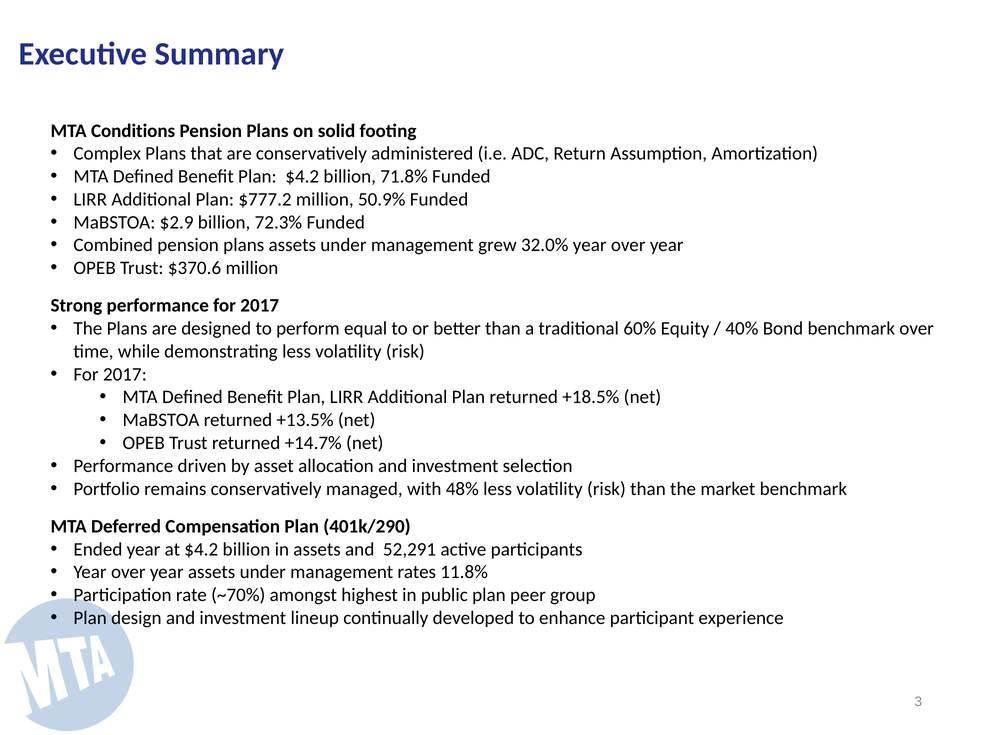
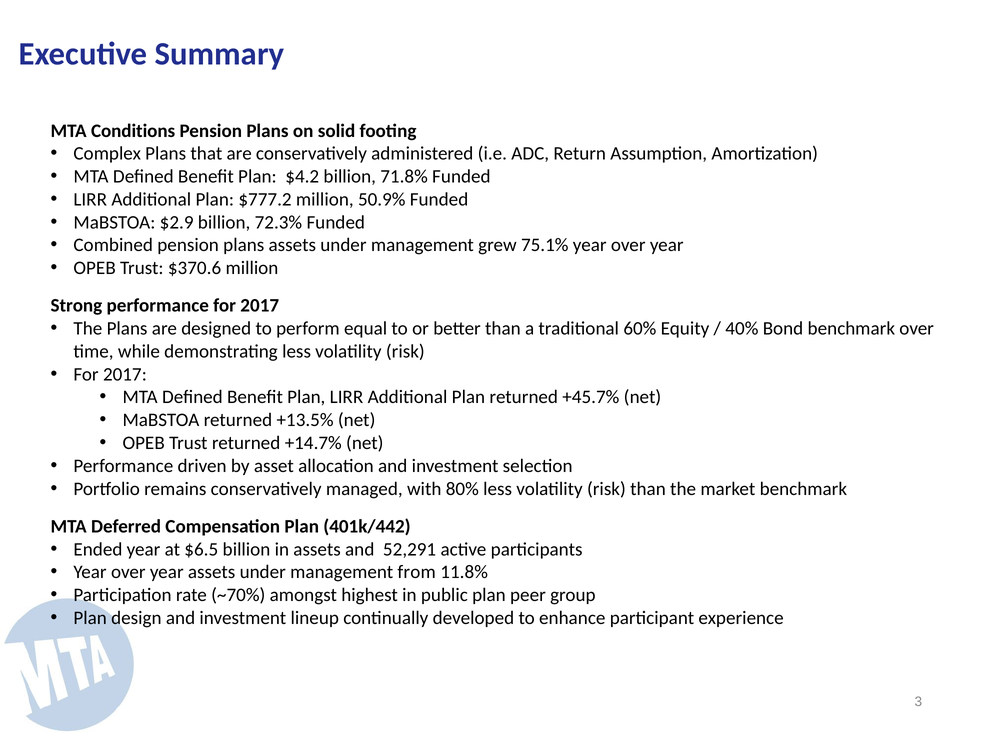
32.0%: 32.0% -> 75.1% (545, 245)
+18.5%: +18.5% -> +45.7% (591, 398)
48%: 48% -> 80% (462, 489)
401k/290: 401k/290 -> 401k/442 (367, 527)
at $4.2: $4.2 -> $6.5 (201, 550)
rates: rates -> from (417, 573)
